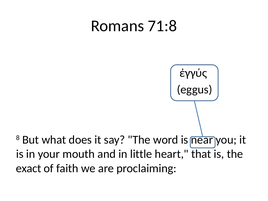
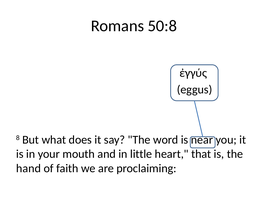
71:8: 71:8 -> 50:8 (162, 26)
exact: exact -> hand (28, 168)
